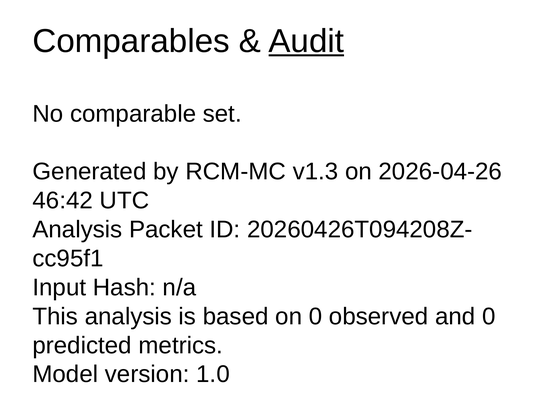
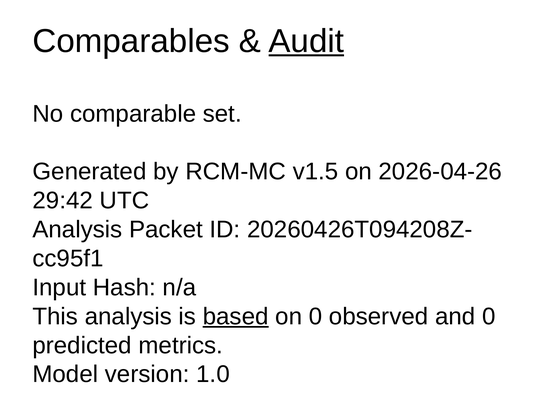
v1.3: v1.3 -> v1.5 (316, 172)
46:42: 46:42 -> 29:42 (63, 201)
based underline: none -> present (236, 317)
